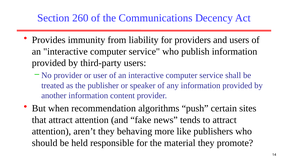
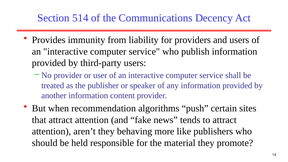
260: 260 -> 514 (80, 18)
